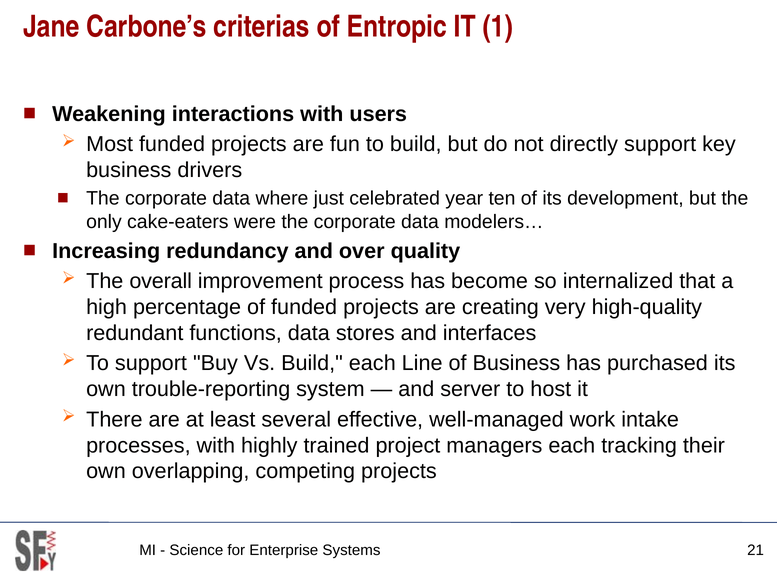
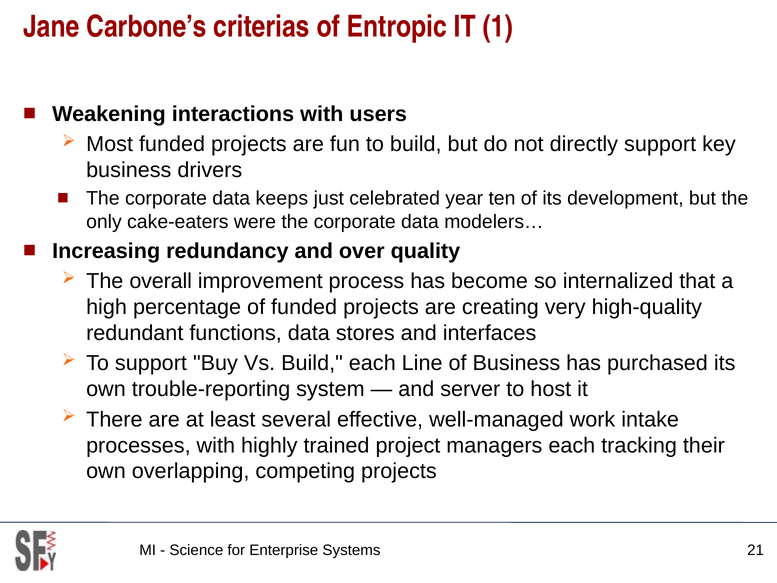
where: where -> keeps (282, 198)
